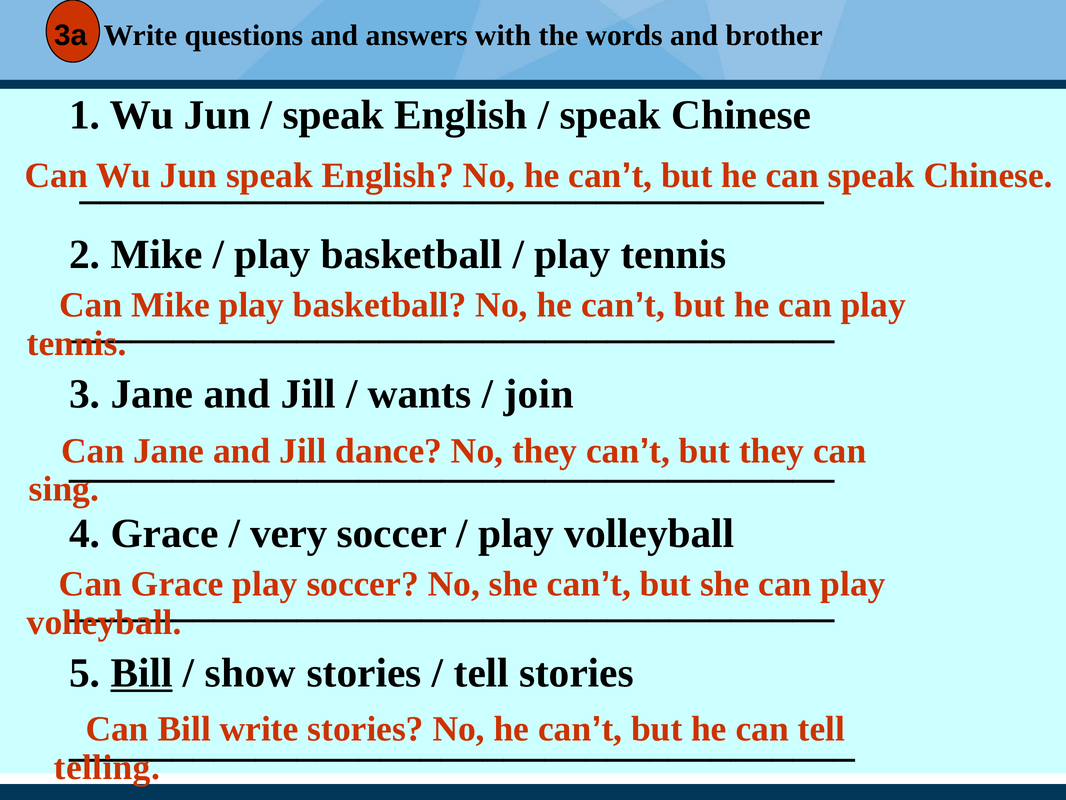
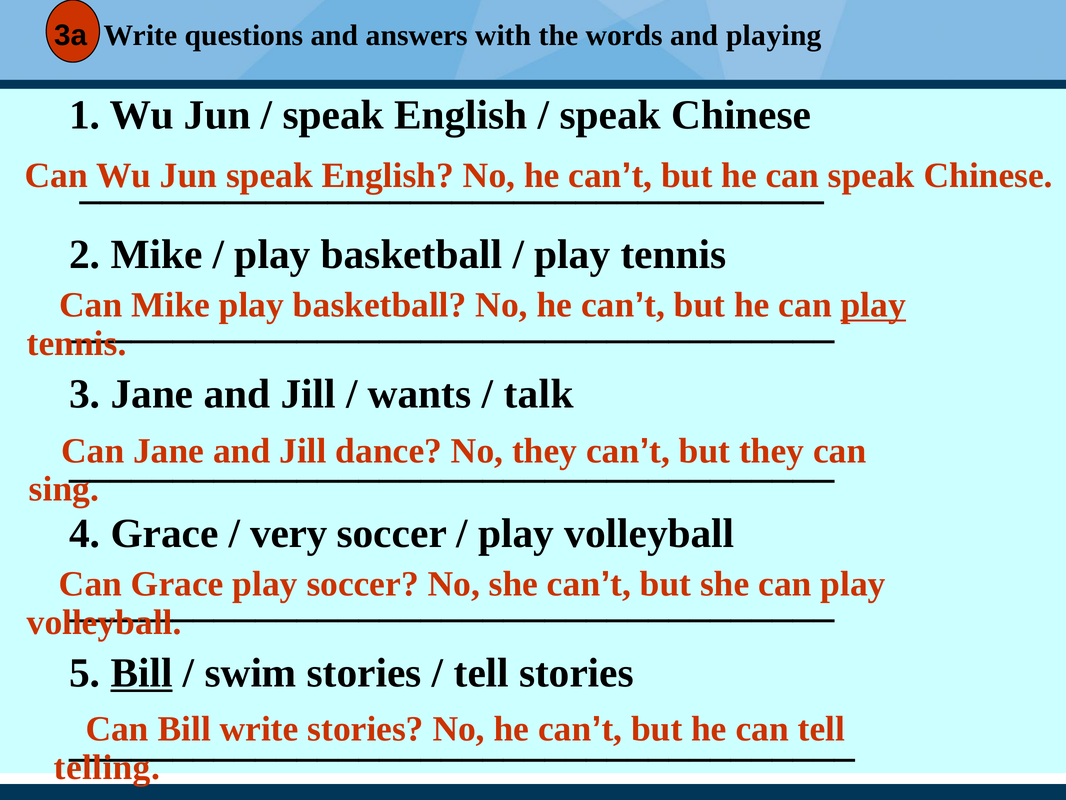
brother: brother -> playing (774, 35)
play underline: none -> present (873, 305)
join: join -> talk (539, 394)
show: show -> swim (251, 672)
